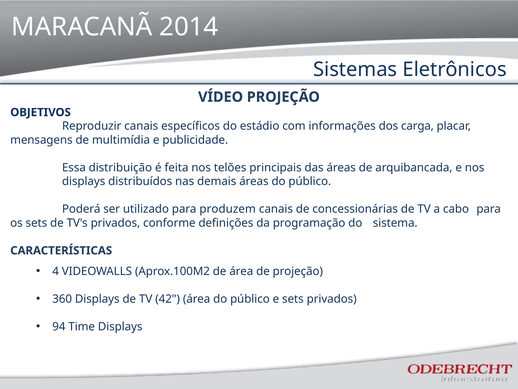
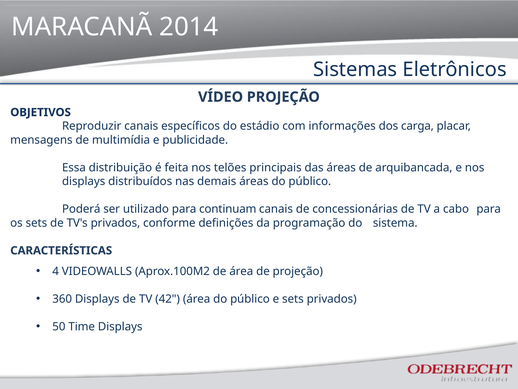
produzem: produzem -> continuam (228, 209)
94: 94 -> 50 (59, 326)
